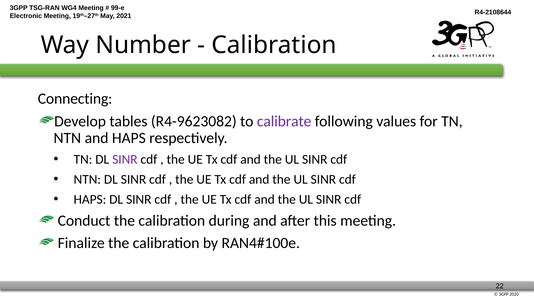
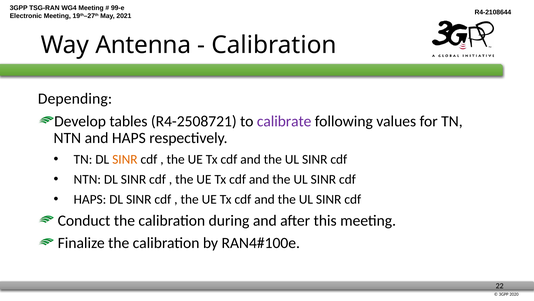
Number: Number -> Antenna (143, 45)
Connecting: Connecting -> Depending (75, 99)
R4-9623082: R4-9623082 -> R4-2508721 (194, 121)
SINR colour: purple -> orange (125, 159)
